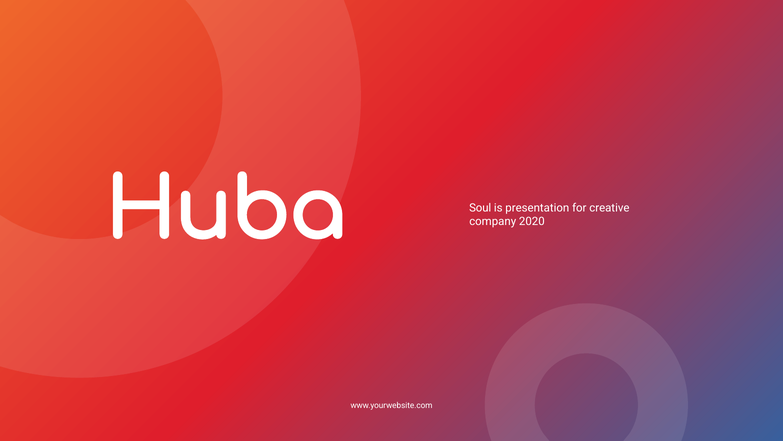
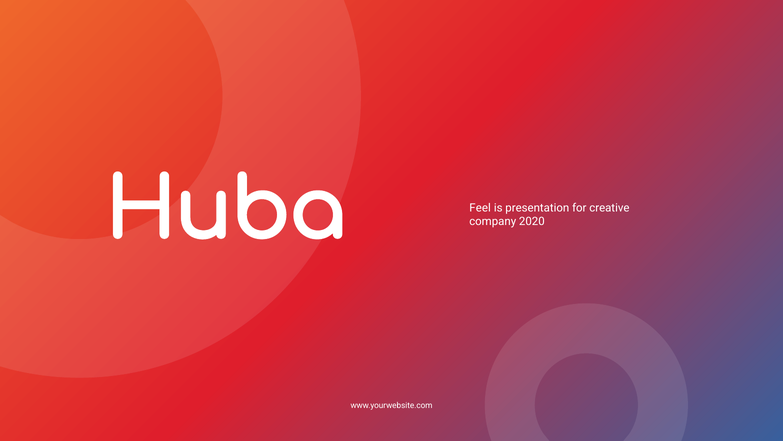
Soul: Soul -> Feel (480, 208)
